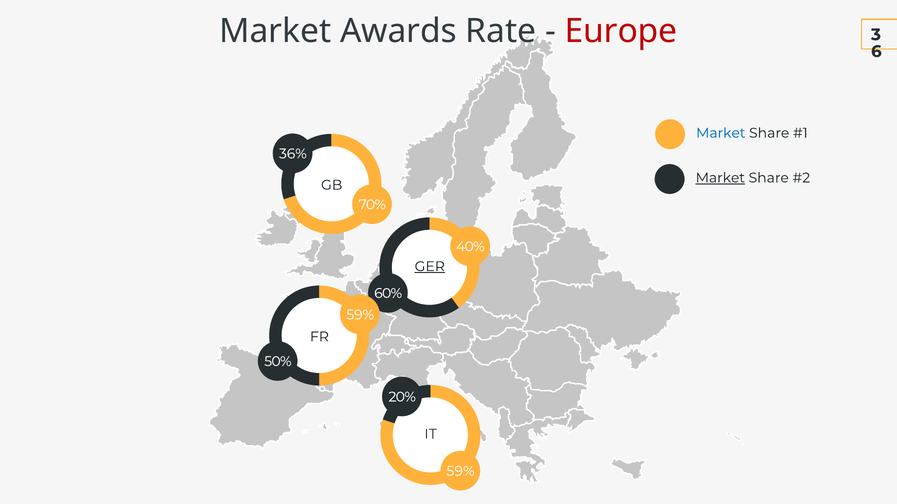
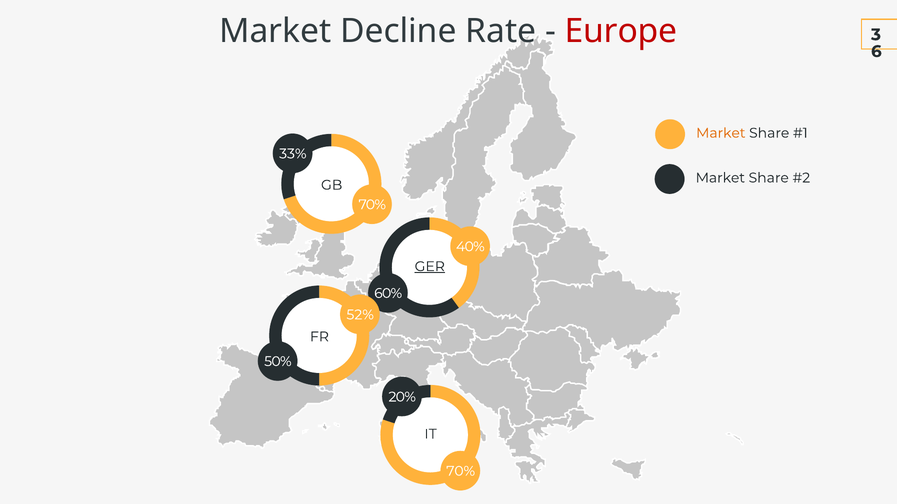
Awards: Awards -> Decline (398, 31)
Market colour: blue -> orange (721, 133)
36%: 36% -> 33% (293, 154)
Market underline: present -> none (720, 178)
59%: 59% -> 52% (360, 315)
59%: 59% -> 70% (461, 472)
